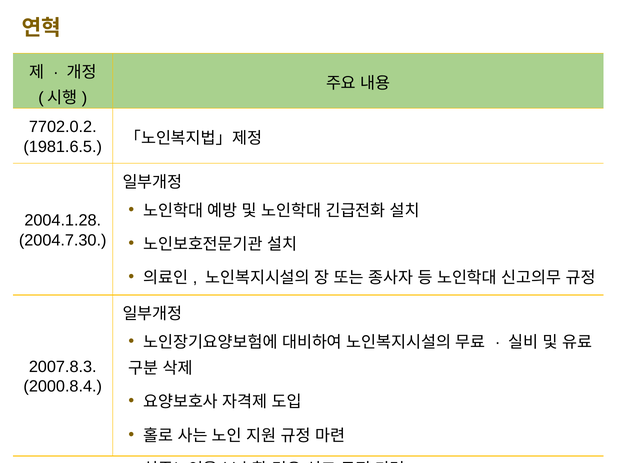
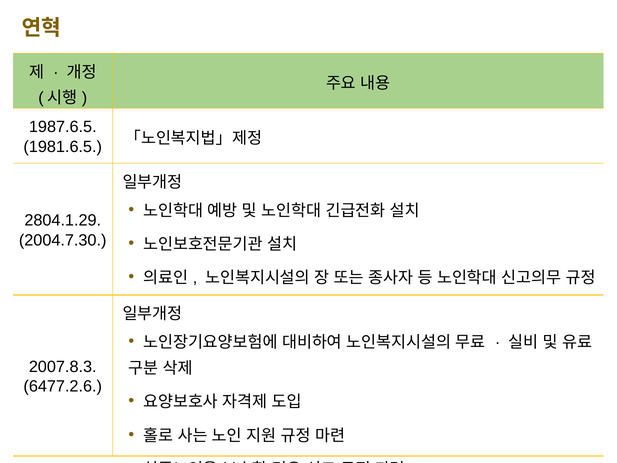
7702.0.2: 7702.0.2 -> 1987.6.5 (63, 127)
2004.1.28: 2004.1.28 -> 2804.1.29 (63, 220)
2000.8.4: 2000.8.4 -> 6477.2.6 (63, 386)
